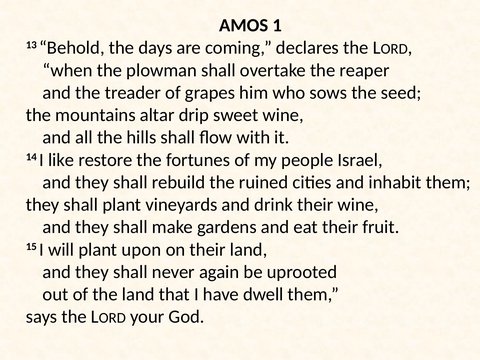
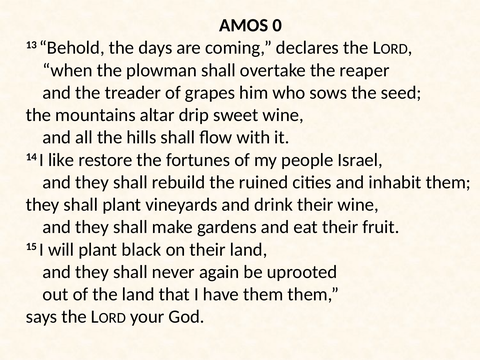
1: 1 -> 0 (277, 25)
upon: upon -> black (141, 250)
have dwell: dwell -> them (263, 294)
